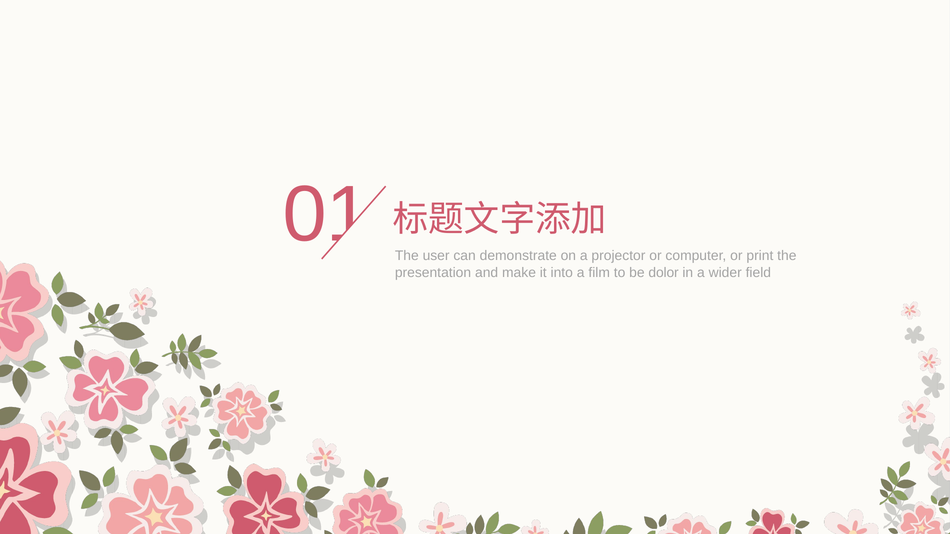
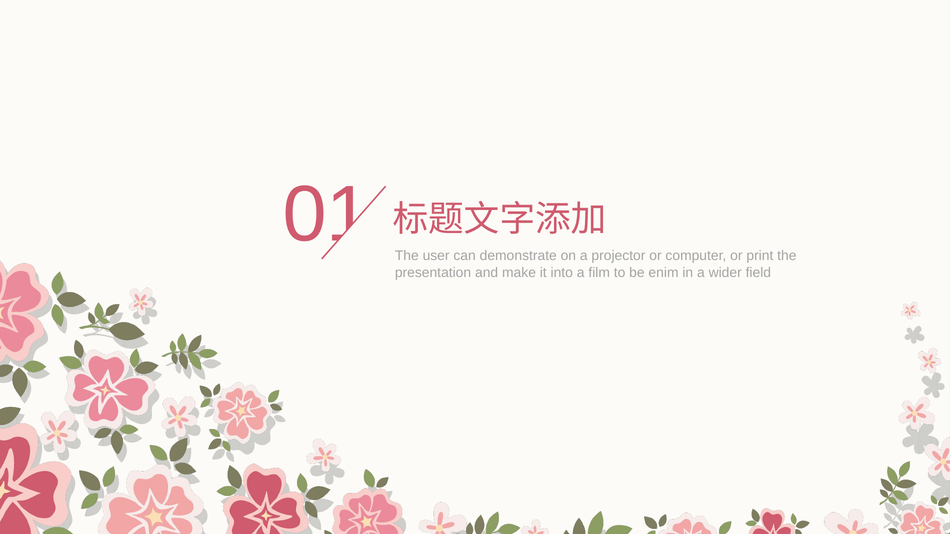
dolor: dolor -> enim (664, 273)
